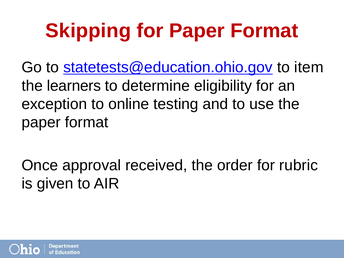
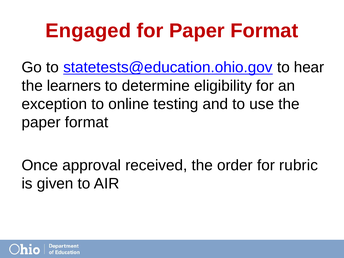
Skipping: Skipping -> Engaged (88, 31)
item: item -> hear (309, 67)
